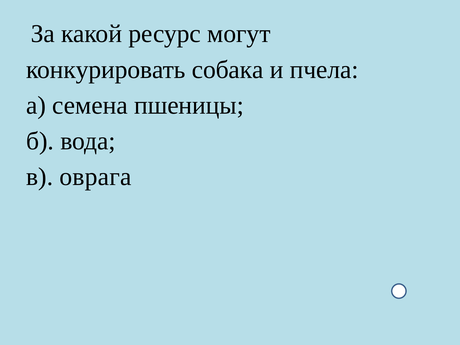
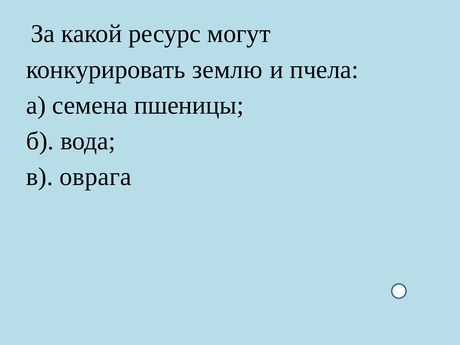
собака: собака -> землю (227, 70)
